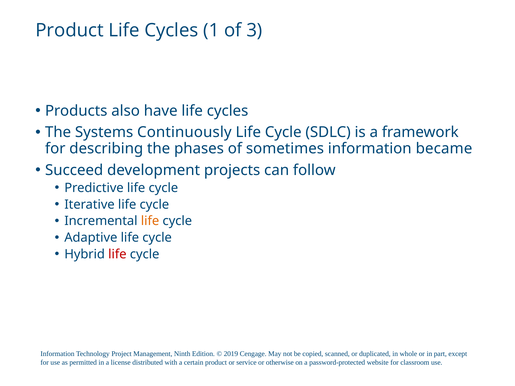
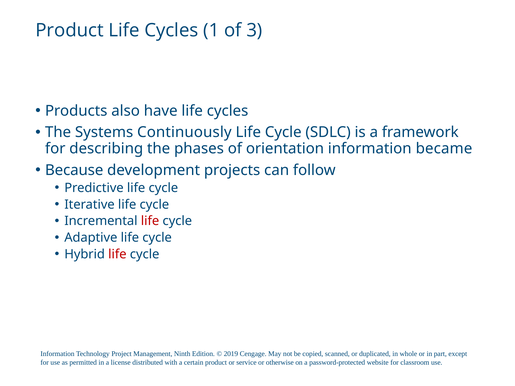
sometimes: sometimes -> orientation (285, 149)
Succeed: Succeed -> Because (74, 170)
life colour: orange -> red (150, 221)
